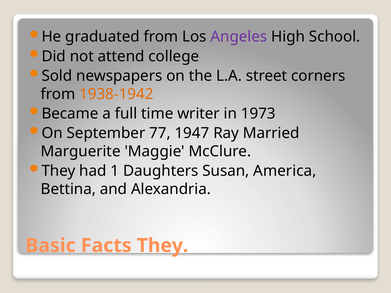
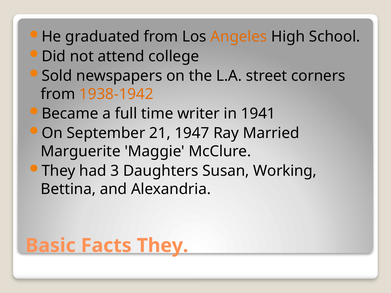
Angeles colour: purple -> orange (239, 37)
1973: 1973 -> 1941 (258, 114)
77: 77 -> 21 (160, 133)
1: 1 -> 3 (115, 171)
America: America -> Working (285, 171)
